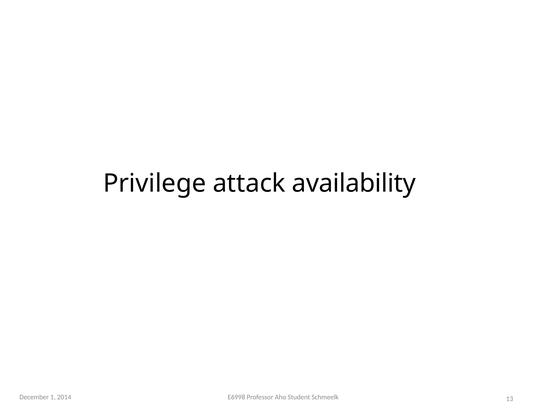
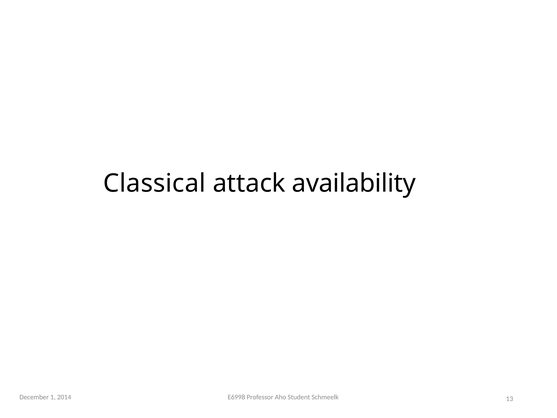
Privilege: Privilege -> Classical (154, 183)
